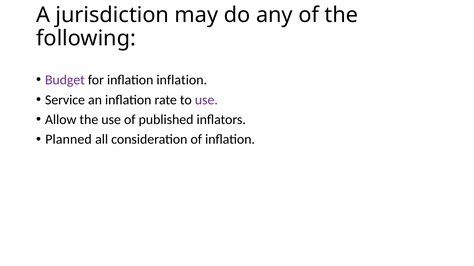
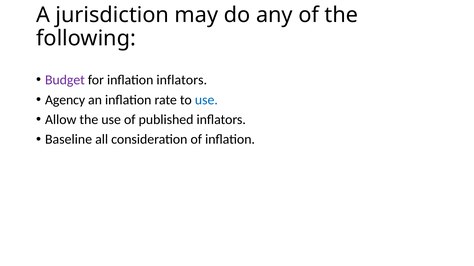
inflation inflation: inflation -> inflators (182, 80)
Service: Service -> Agency (65, 100)
use colour: purple -> blue (206, 100)
Planned: Planned -> Baseline (69, 140)
